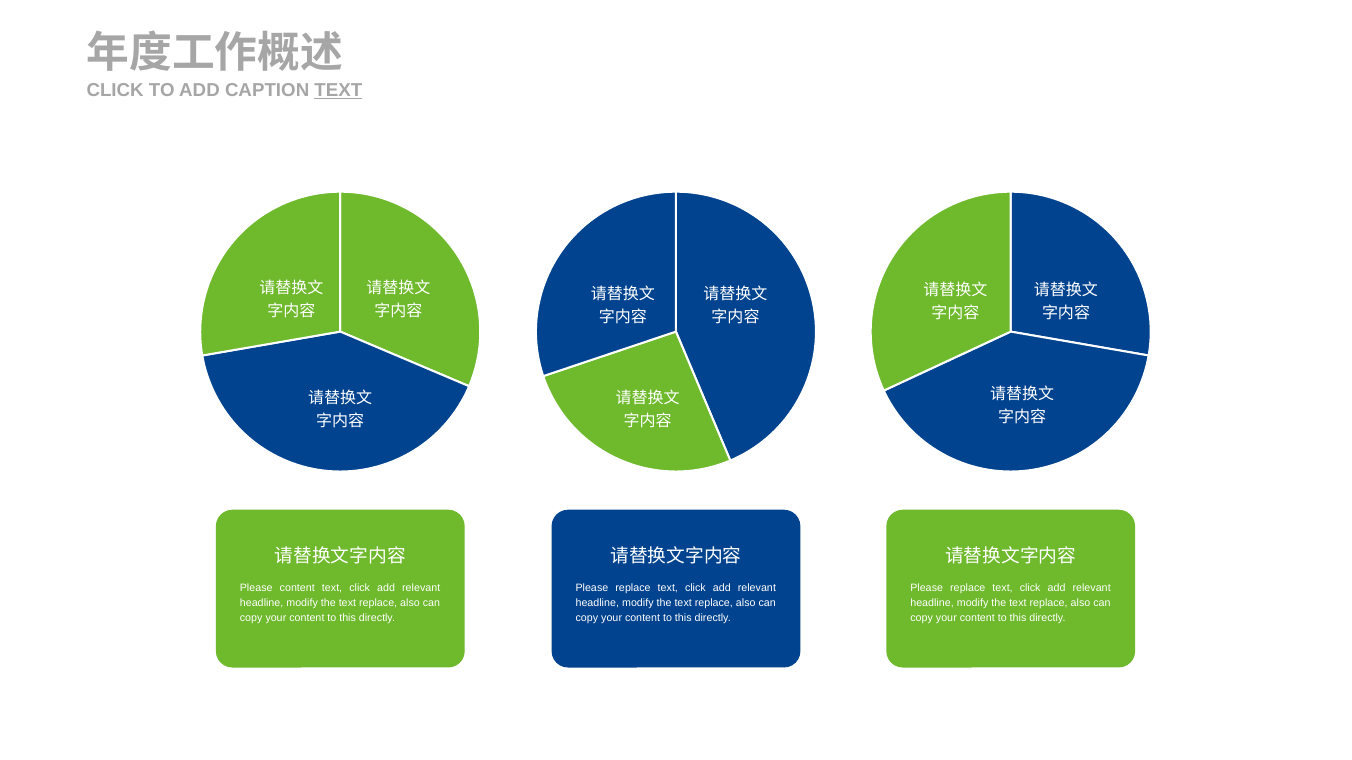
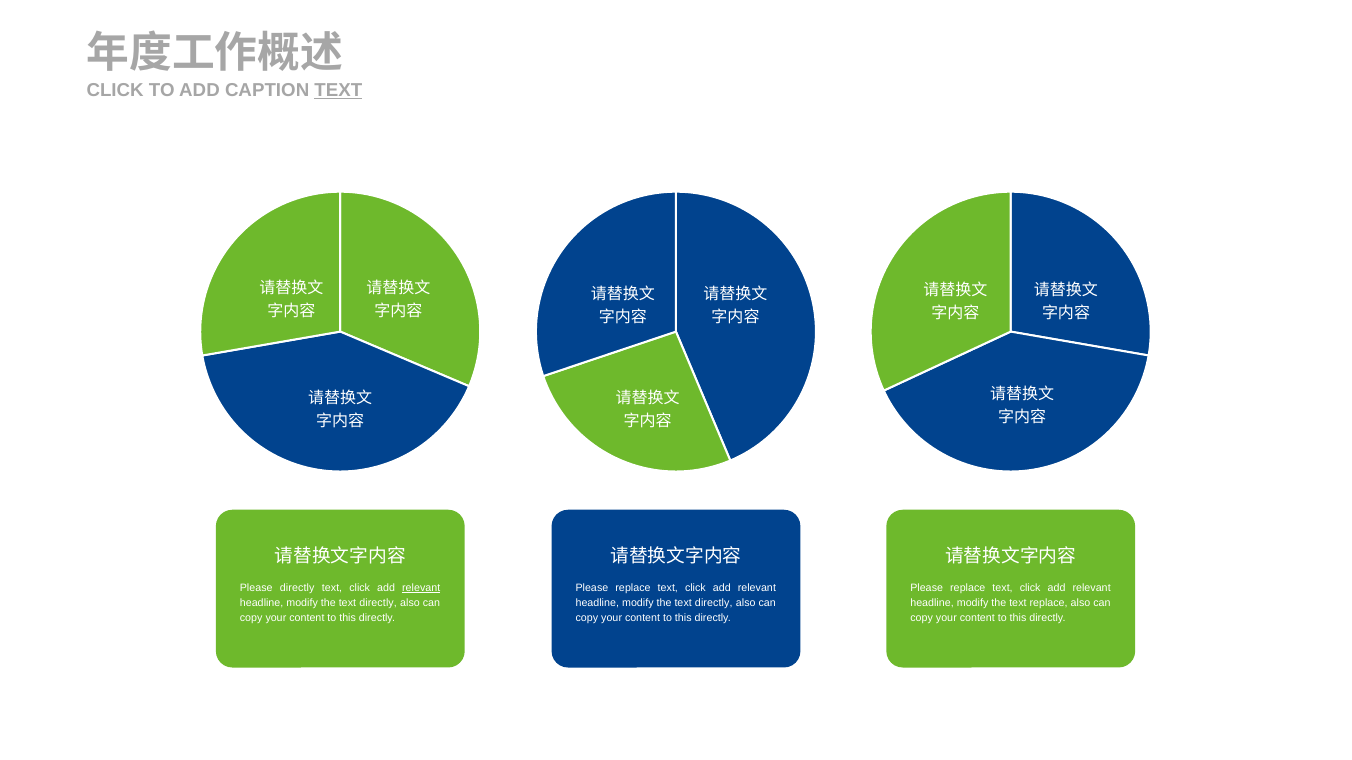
Please content: content -> directly (297, 588)
relevant underline: none -> present (421, 588)
replace: replace -> directly (378, 603)
replace: replace -> directly (714, 603)
